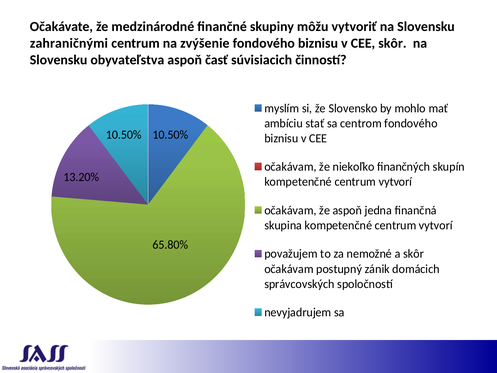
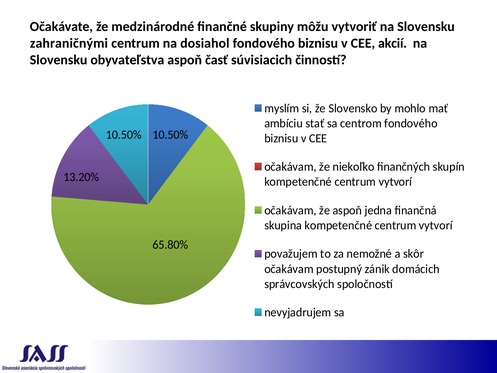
zvýšenie: zvýšenie -> dosiahol (205, 43)
CEE skôr: skôr -> akcií (393, 43)
